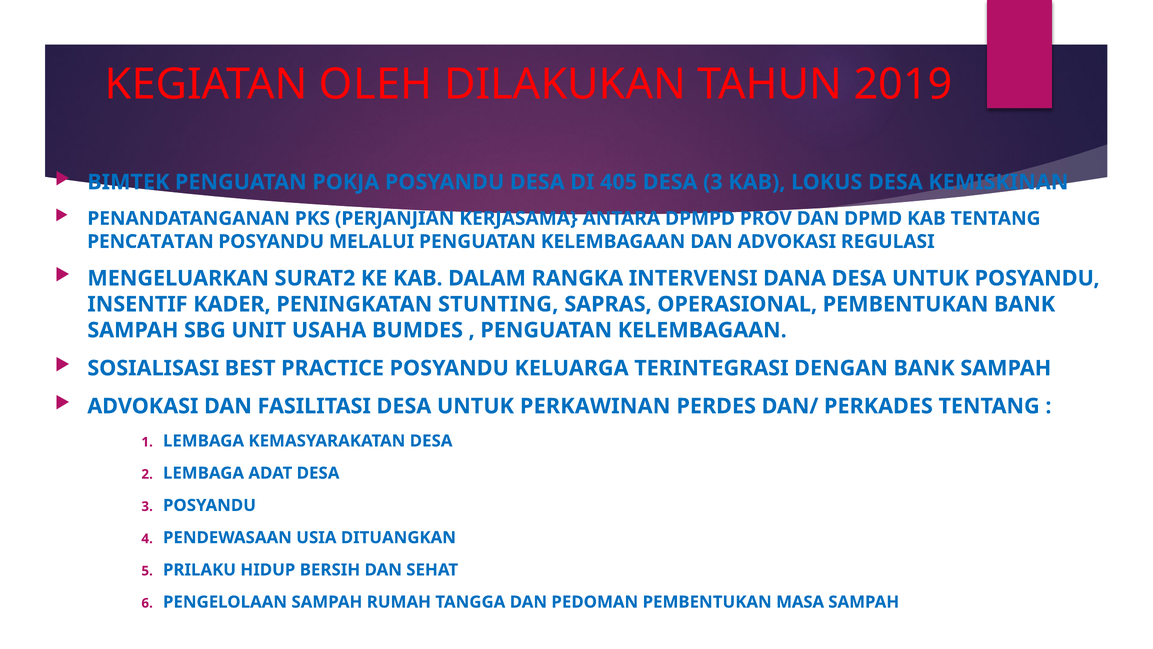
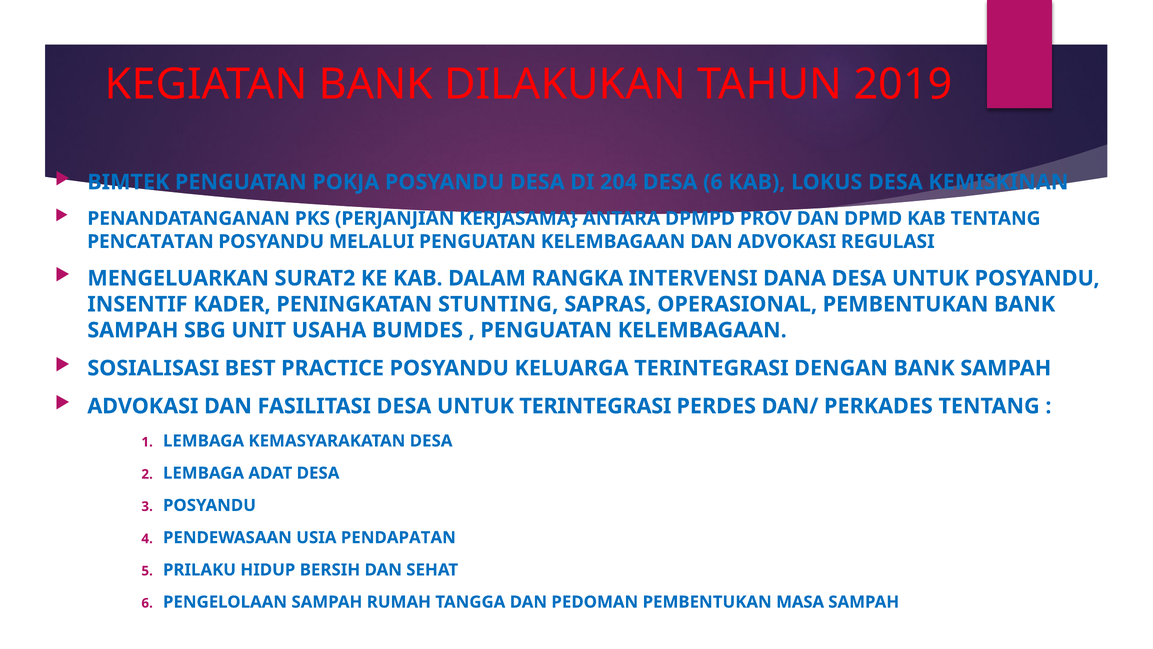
KEGIATAN OLEH: OLEH -> BANK (376, 84)
405: 405 -> 204 (619, 182)
3: 3 -> 6 (713, 182)
UNTUK PERKAWINAN: PERKAWINAN -> TERINTEGRASI (595, 406)
DITUANGKAN: DITUANGKAN -> PENDAPATAN (398, 537)
